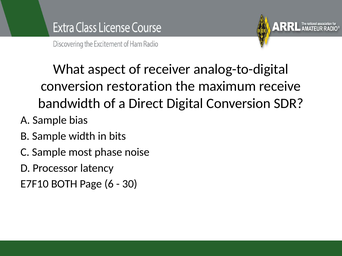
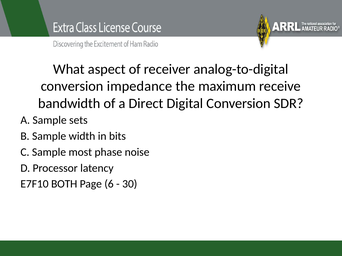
restoration: restoration -> impedance (140, 86)
bias: bias -> sets (78, 120)
